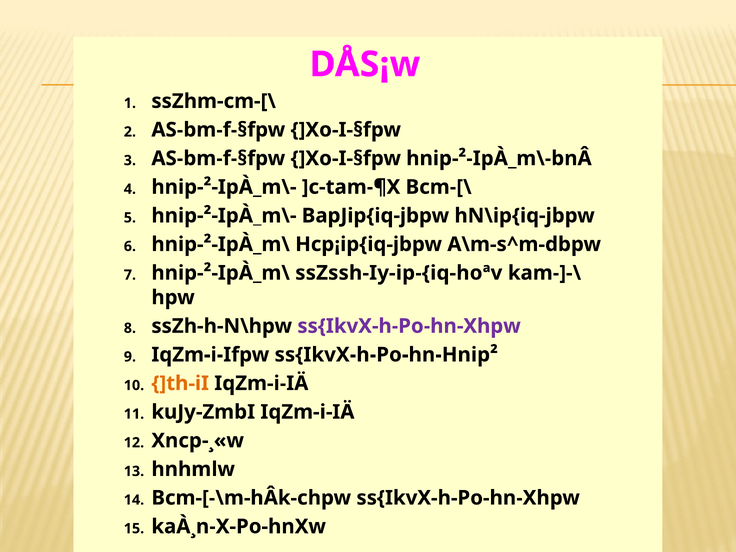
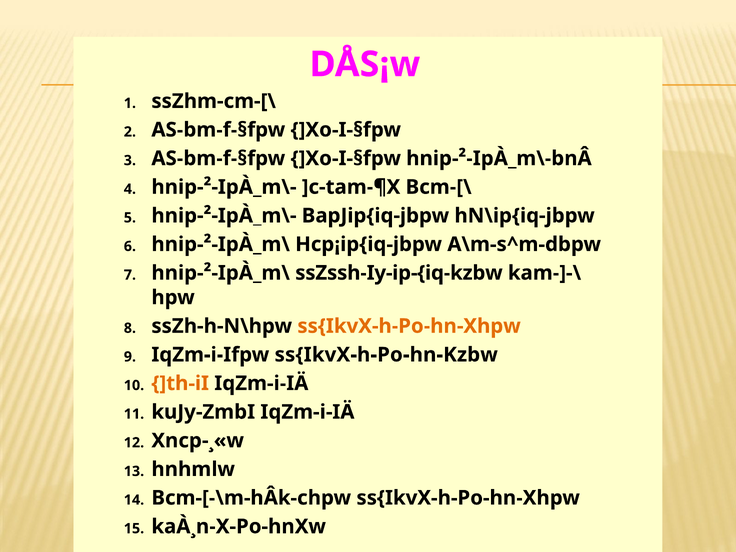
ssZssh-Iy-ip-{iq-hoªv: ssZssh-Iy-ip-{iq-hoªv -> ssZssh-Iy-ip-{iq-kzbw (399, 273)
ss{IkvX-h-Po-hn-Xhpw colour: purple -> orange (409, 326)
ss{IkvX-h-Po-hn-Hnip²: ss{IkvX-h-Po-hn-Hnip² -> ss{IkvX-h-Po-hn-Kzbw (386, 355)
